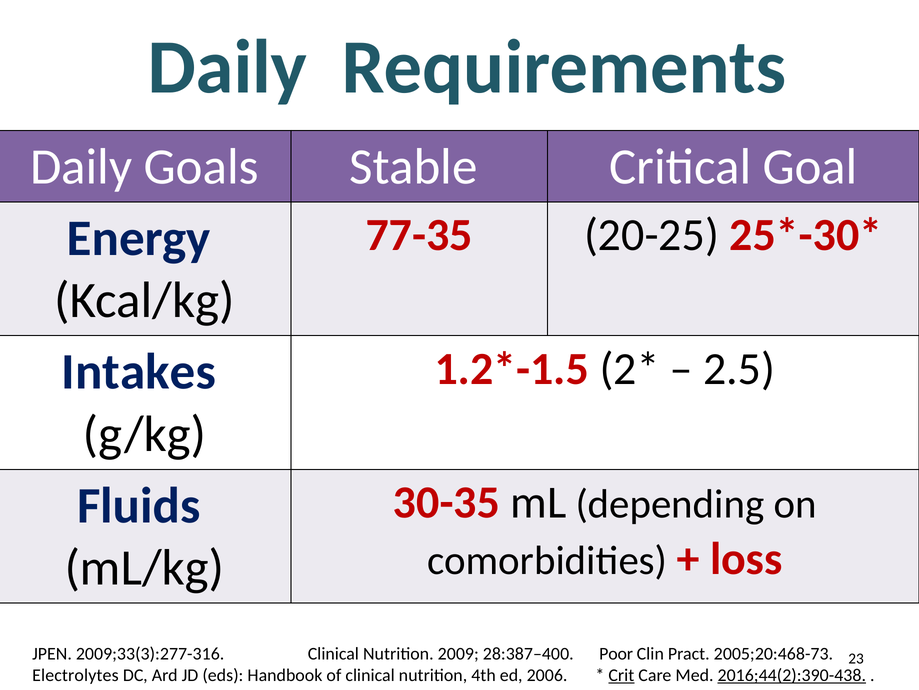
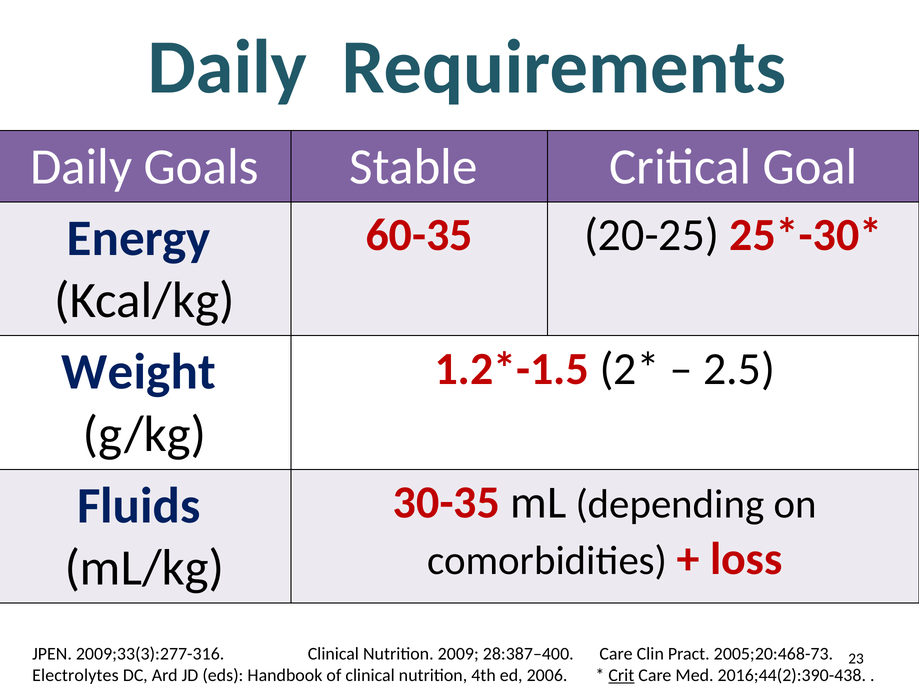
77-35: 77-35 -> 60-35 (419, 235)
Intakes: Intakes -> Weight (139, 372)
28:387–400 Poor: Poor -> Care (616, 653)
2016;44(2):390-438 underline: present -> none (792, 675)
